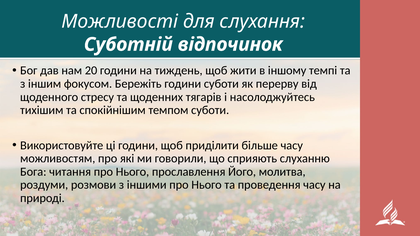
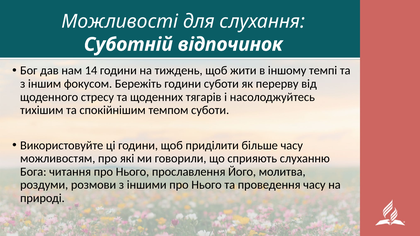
20: 20 -> 14 (91, 71)
